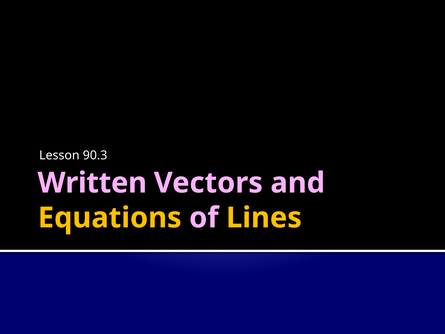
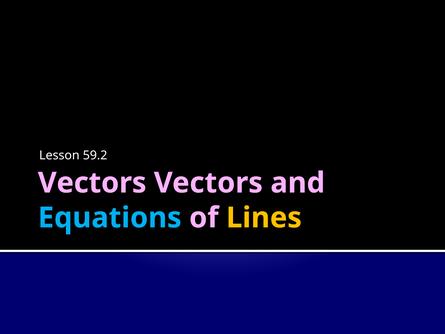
90.3: 90.3 -> 59.2 (95, 155)
Written: Written -> Vectors (92, 183)
Equations colour: yellow -> light blue (110, 218)
